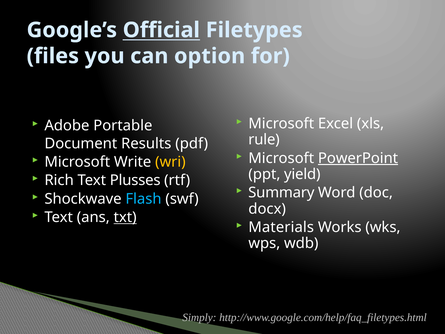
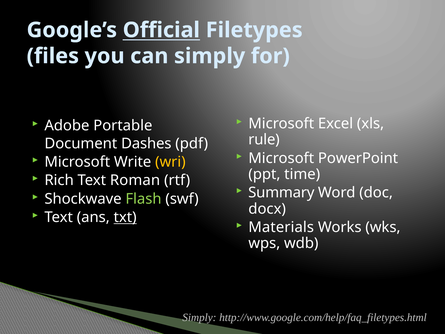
can option: option -> simply (210, 56)
Results: Results -> Dashes (146, 143)
PowerPoint underline: present -> none (358, 158)
yield: yield -> time (302, 174)
Plusses: Plusses -> Roman (135, 180)
Flash colour: light blue -> light green (143, 199)
